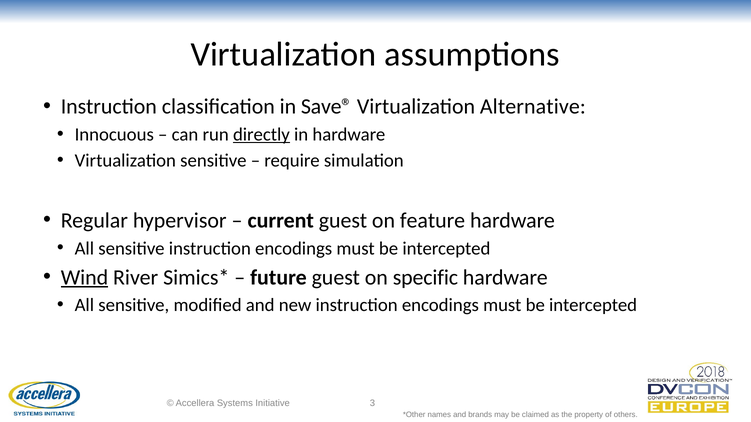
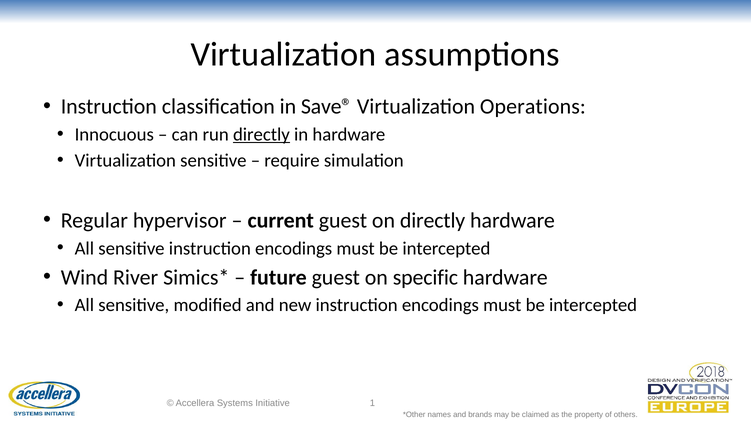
Alternative: Alternative -> Operations (533, 107)
on feature: feature -> directly (433, 221)
Wind underline: present -> none (85, 278)
3: 3 -> 1 (372, 403)
